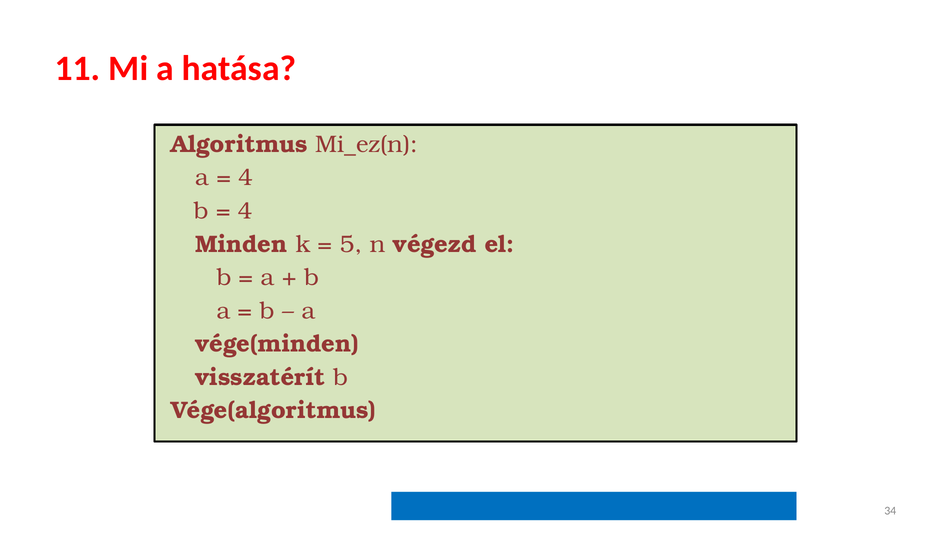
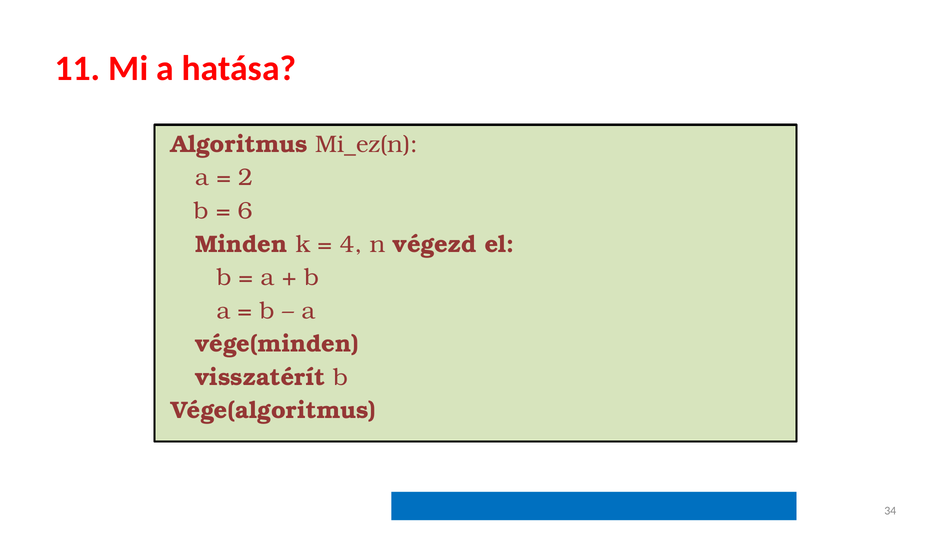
4: 4 -> 2 (246, 178)
4: 4 -> 6 (245, 211)
5: 5 -> 4 (351, 244)
